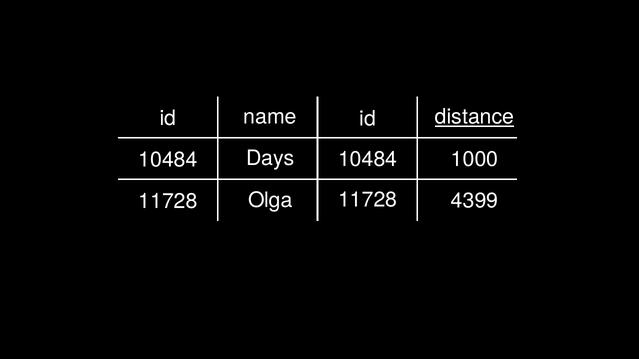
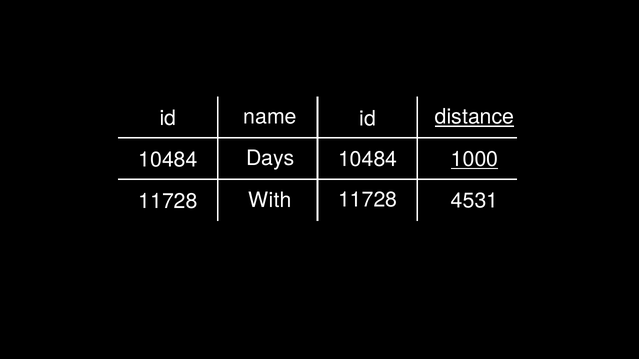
1000 underline: none -> present (475, 160)
Olga: Olga -> With (270, 201)
4399: 4399 -> 4531 (475, 201)
